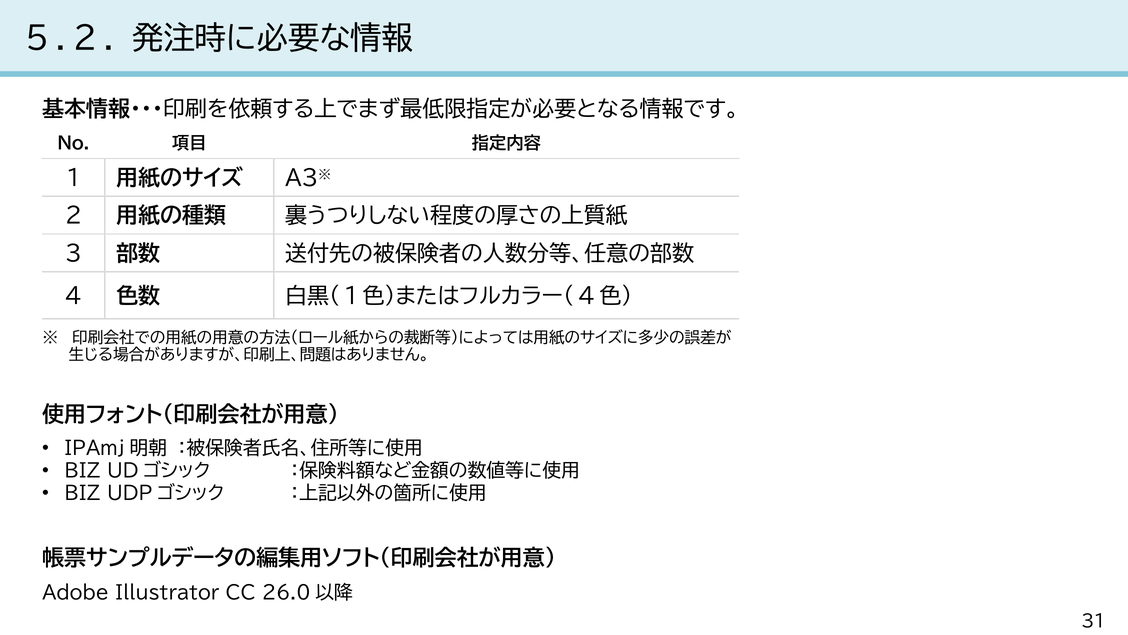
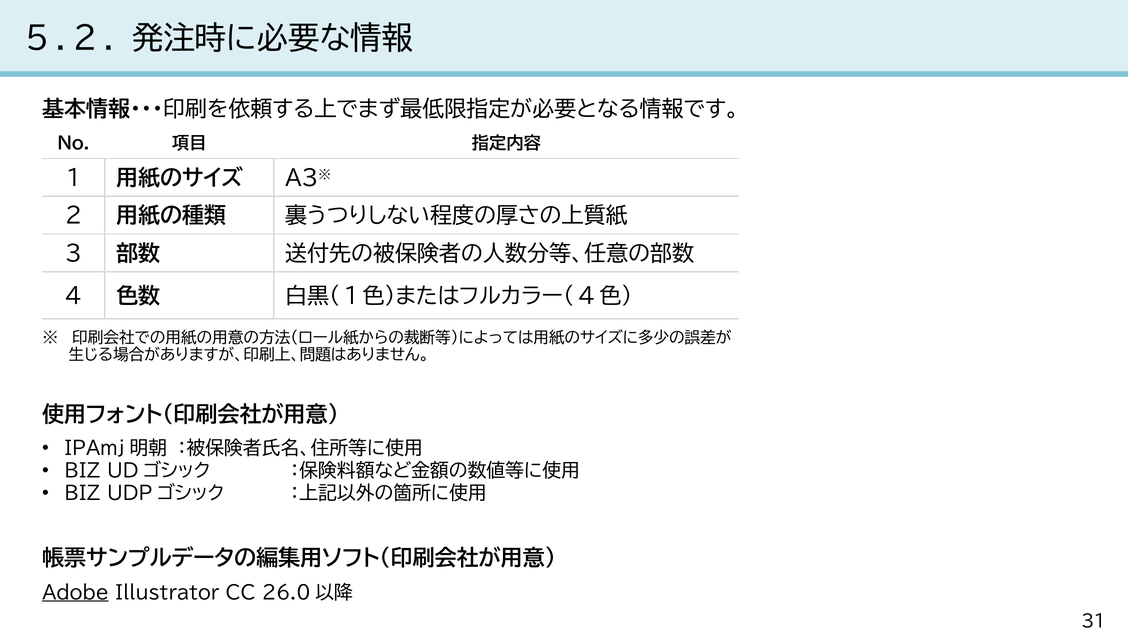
Adobe underline: none -> present (75, 593)
